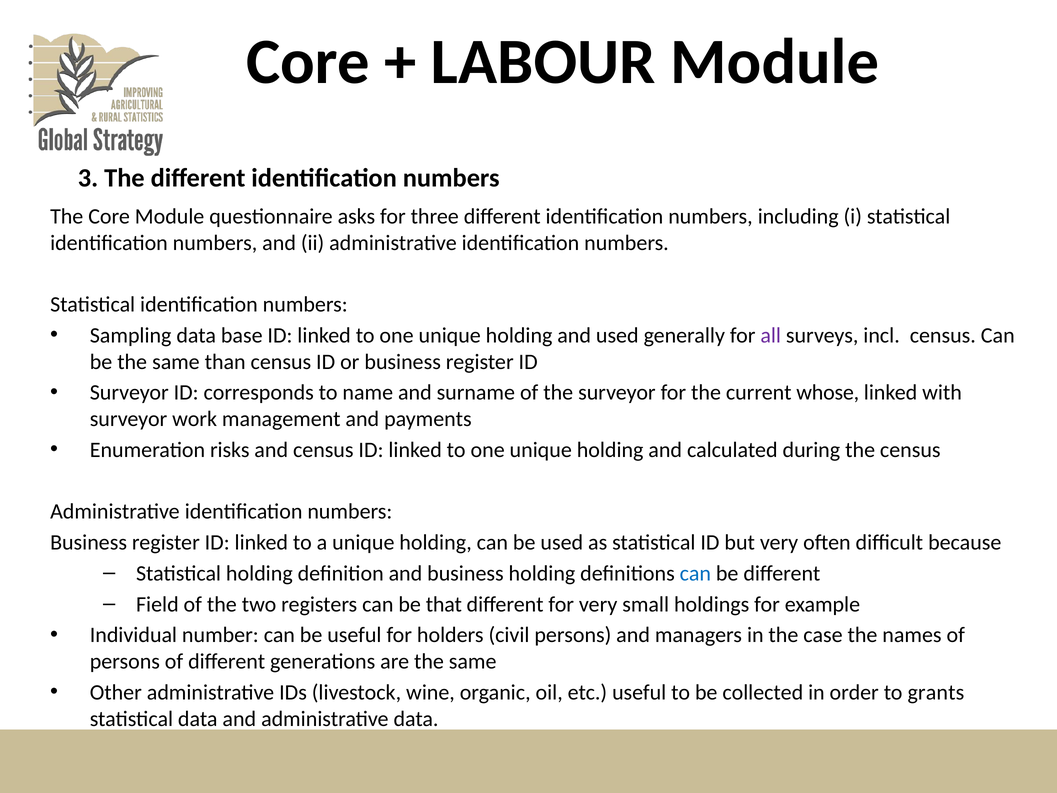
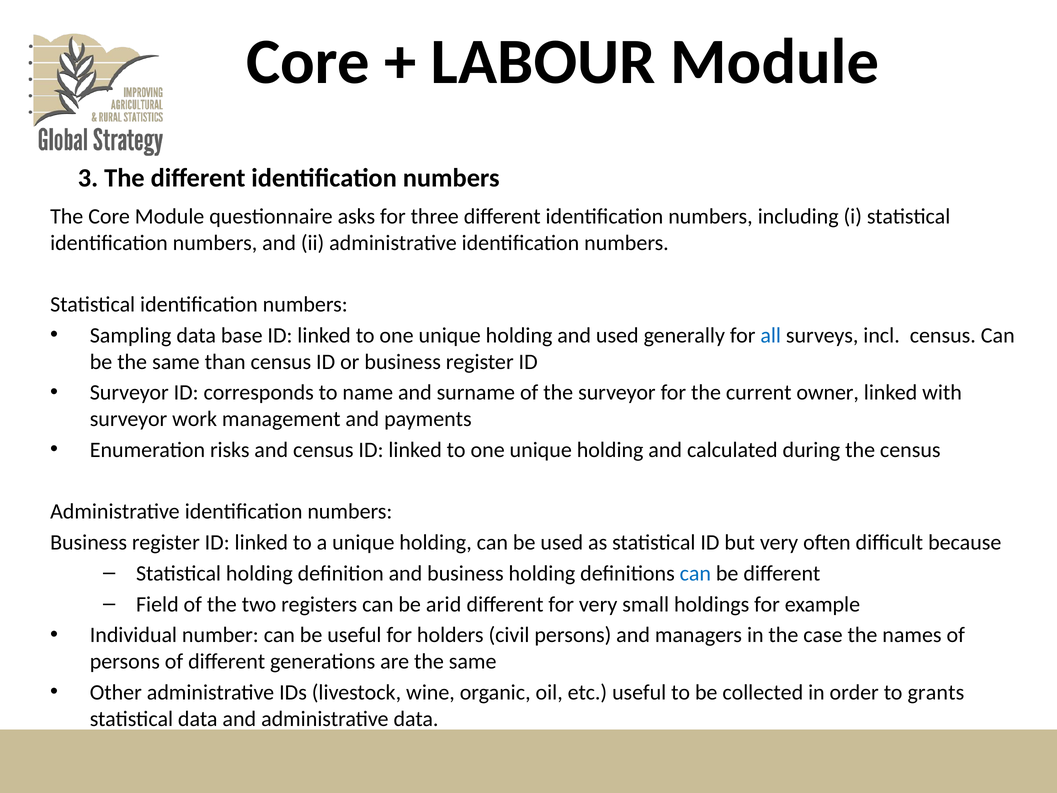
all colour: purple -> blue (771, 335)
whose: whose -> owner (828, 393)
that: that -> arid (444, 604)
